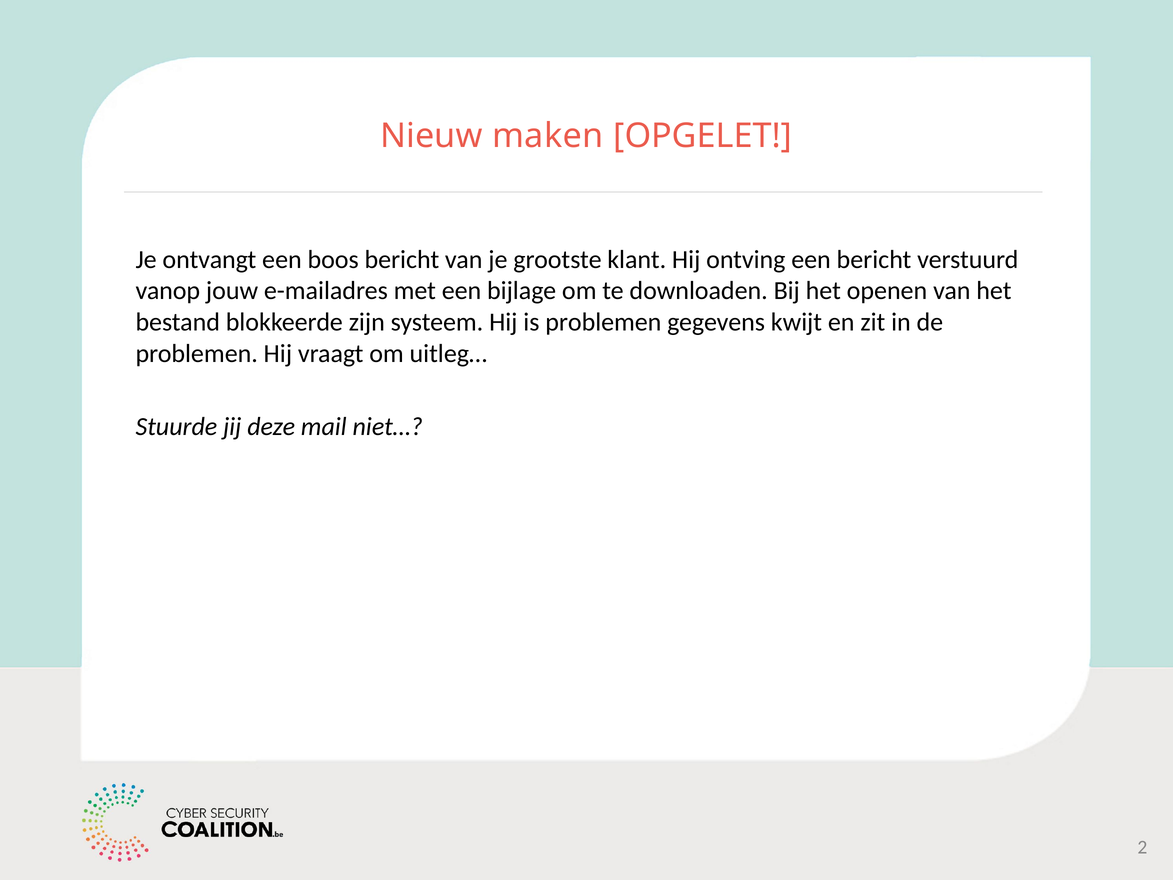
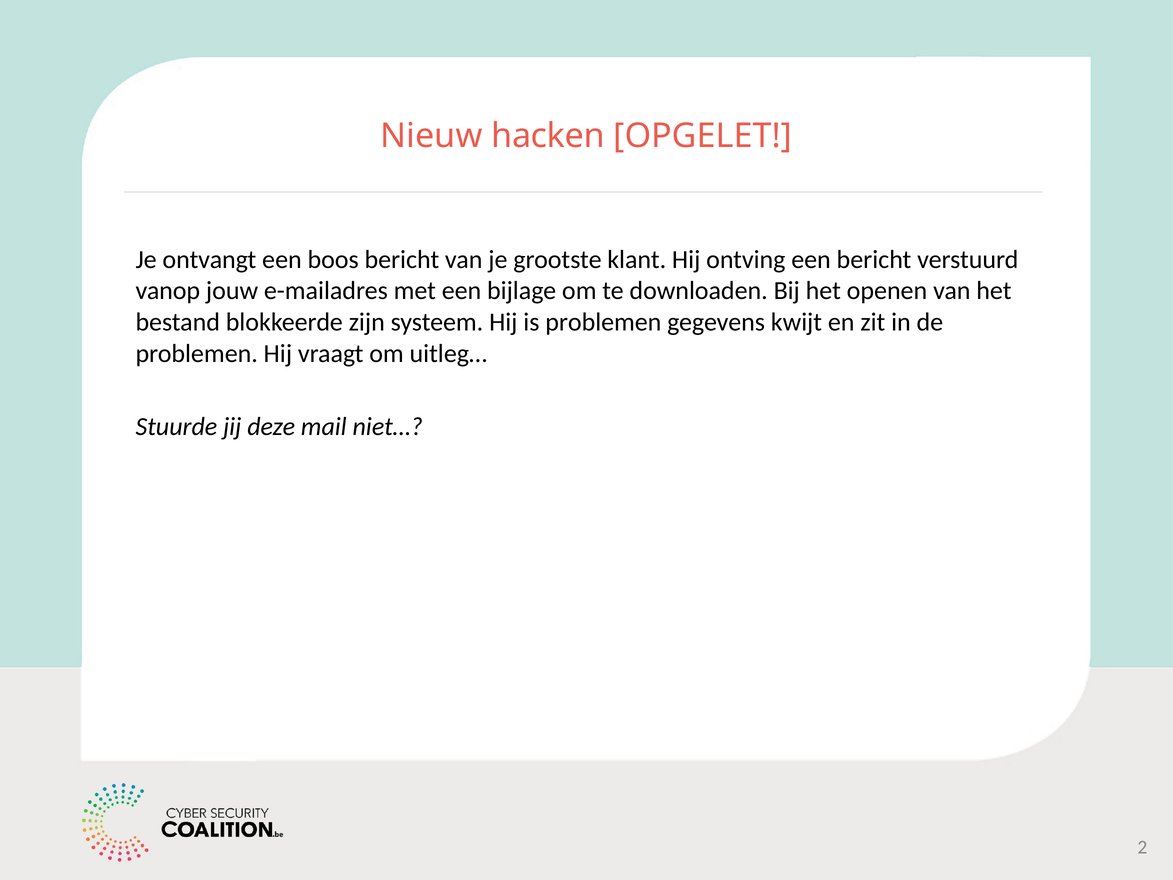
maken: maken -> hacken (548, 136)
